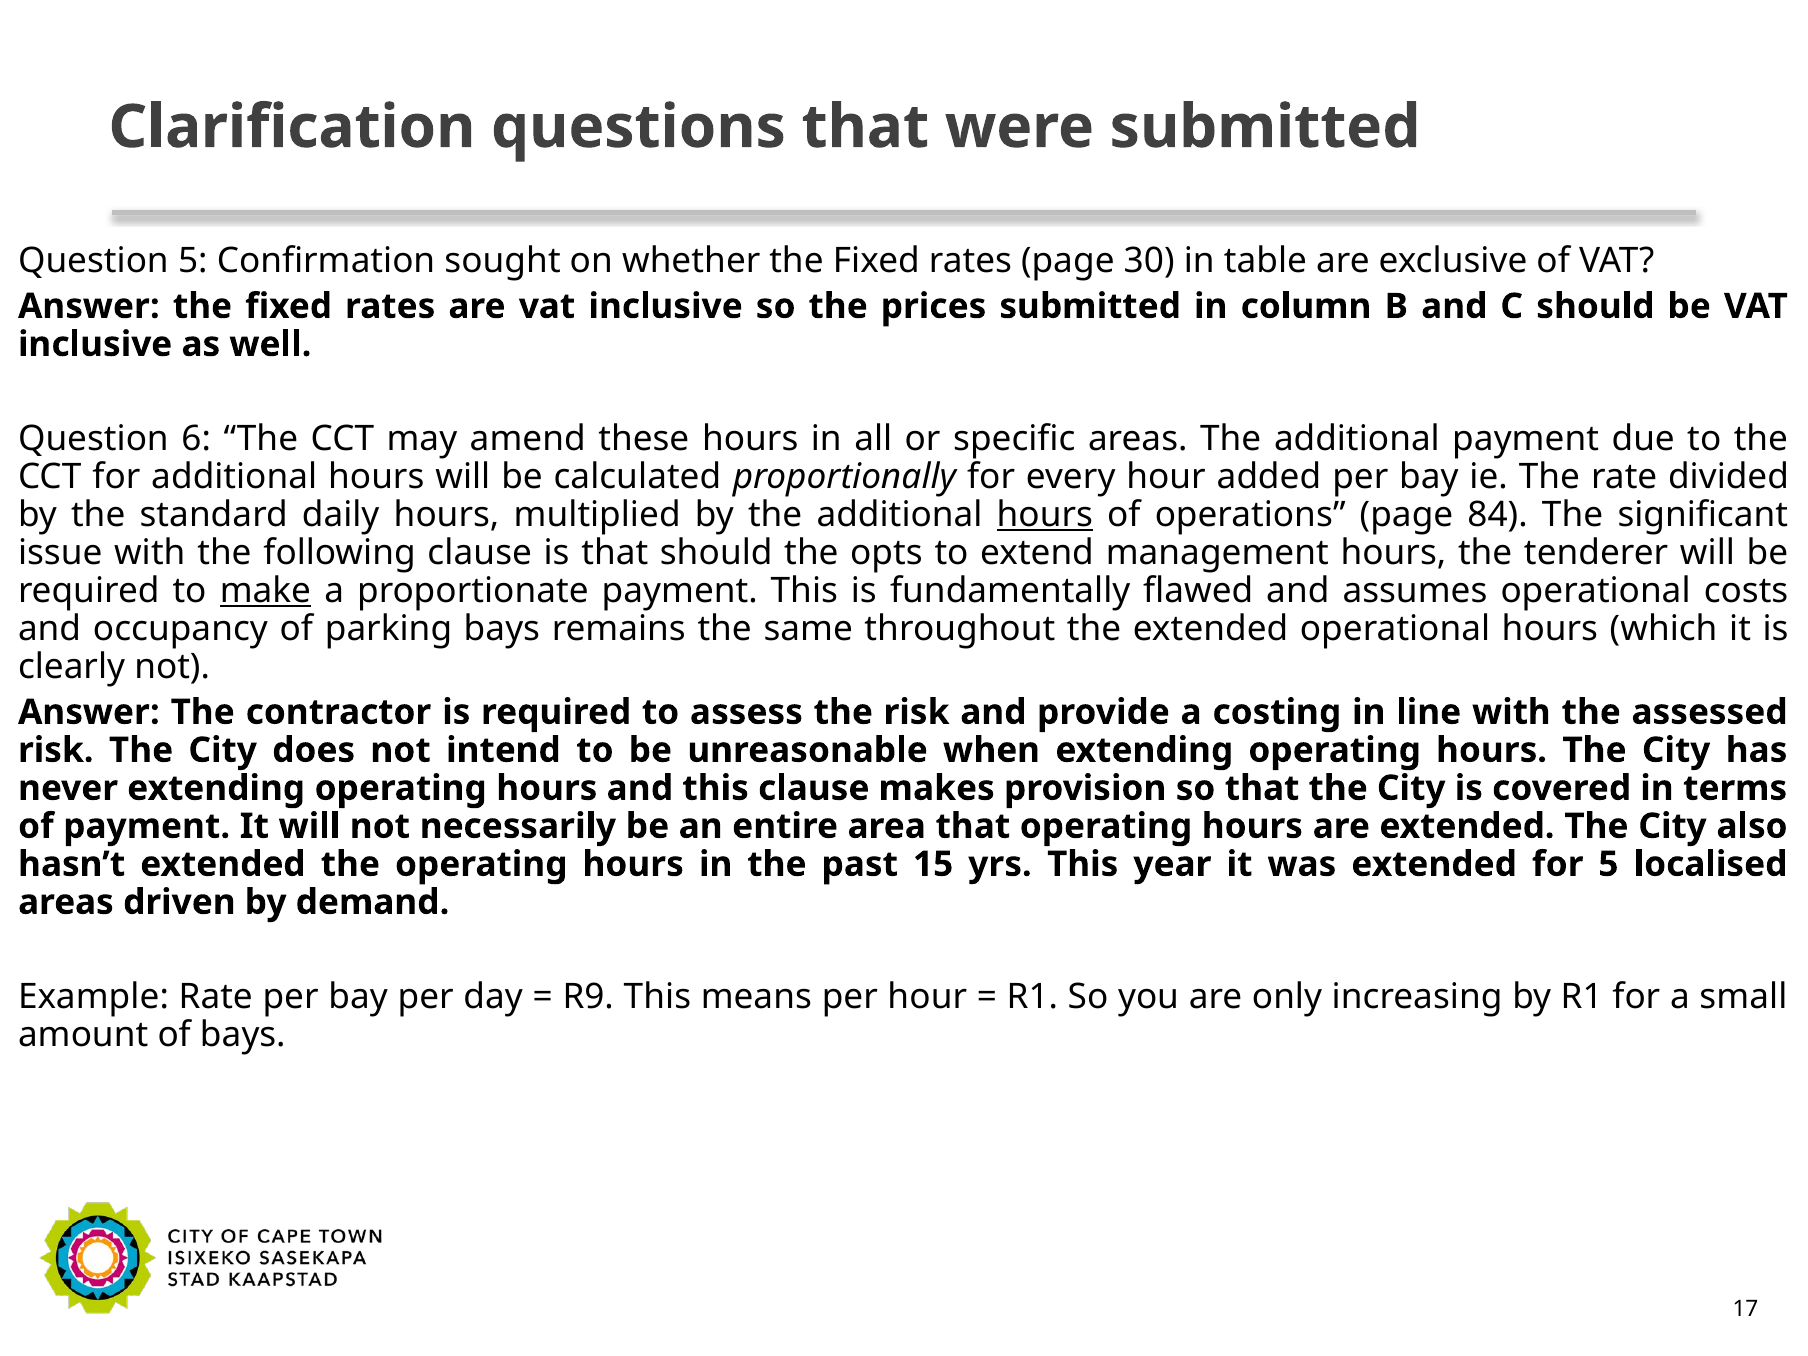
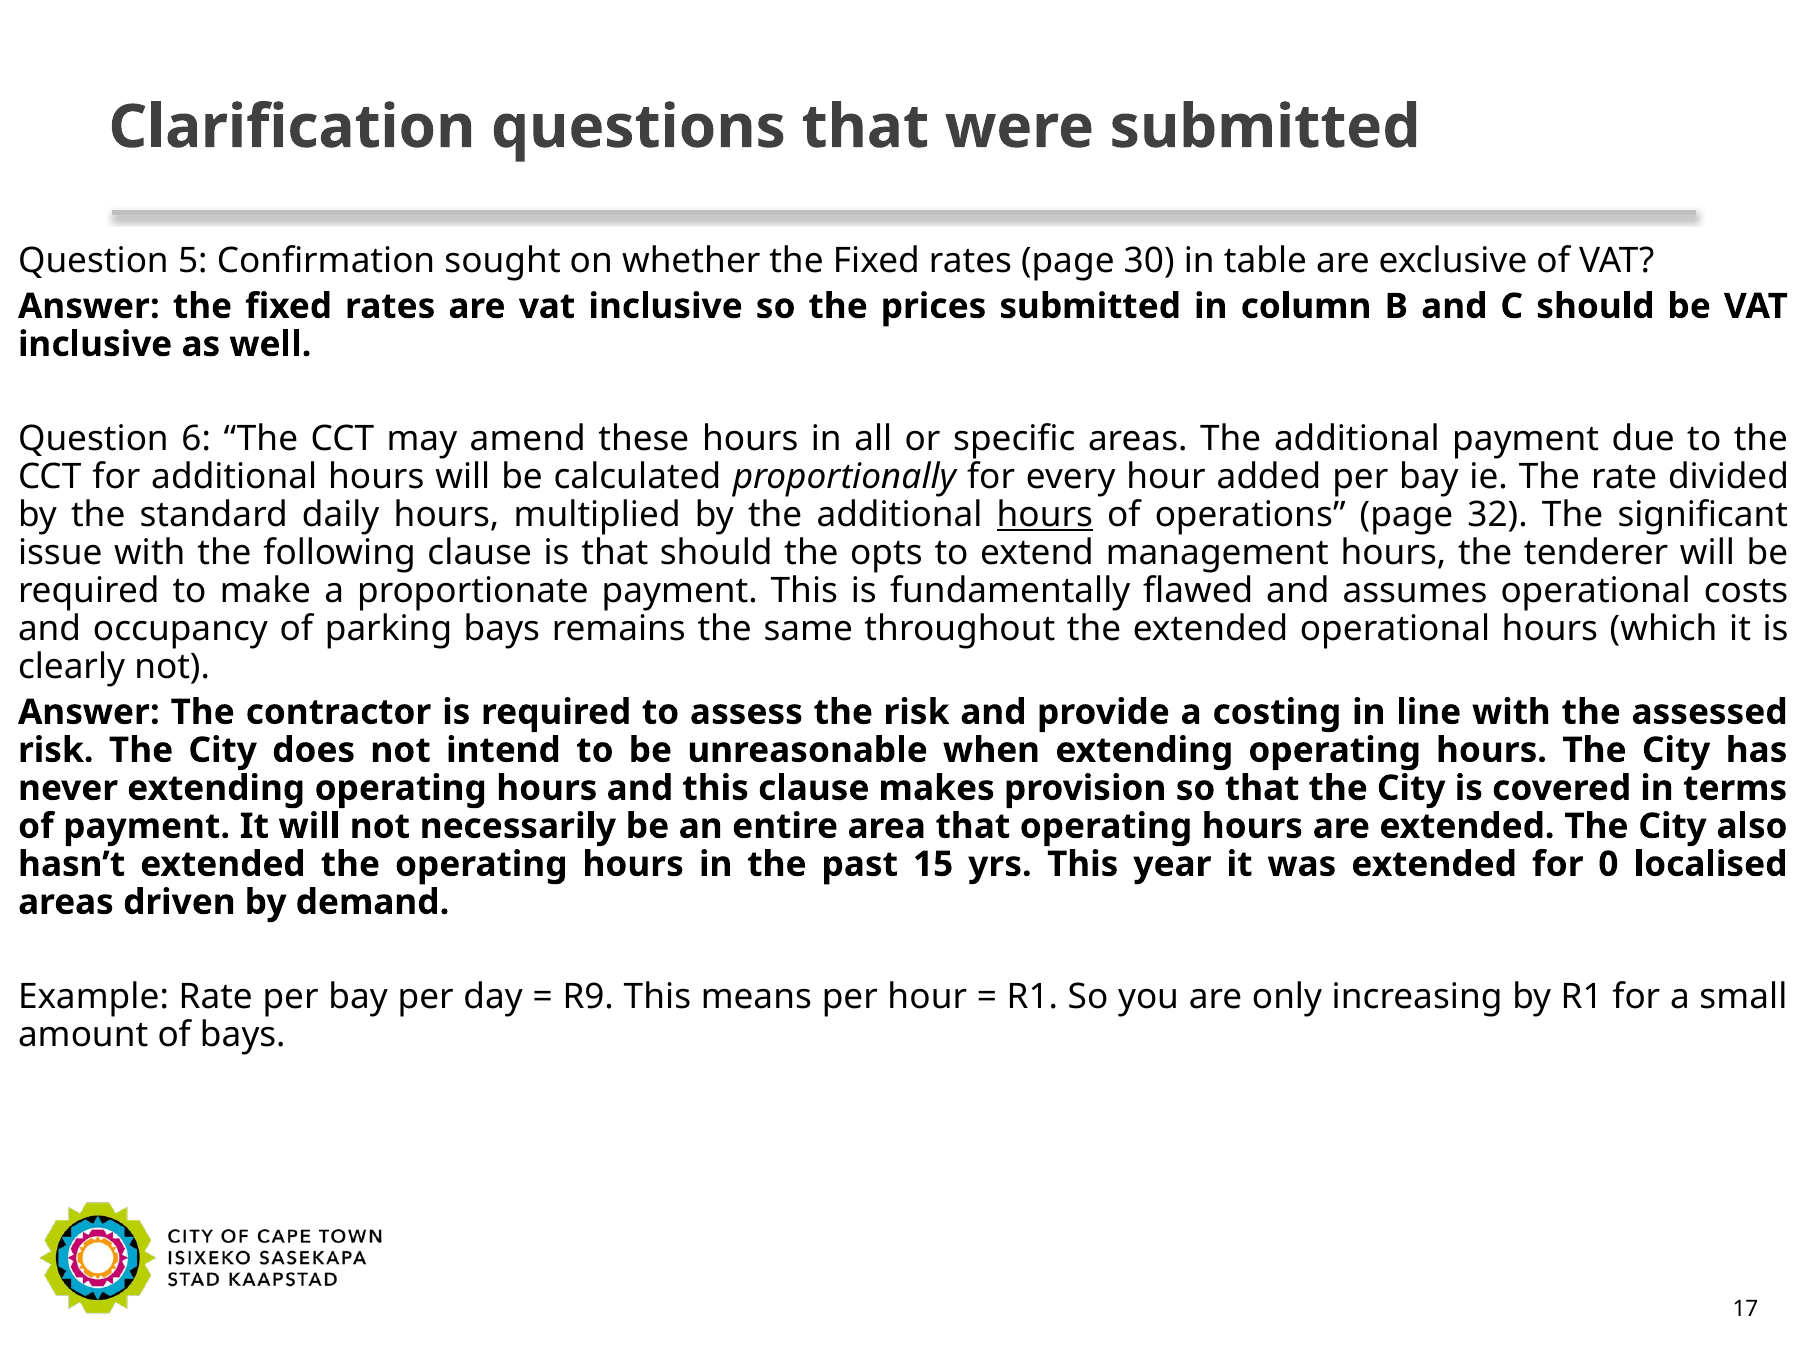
84: 84 -> 32 (1498, 515)
make underline: present -> none (265, 591)
for 5: 5 -> 0 (1608, 864)
